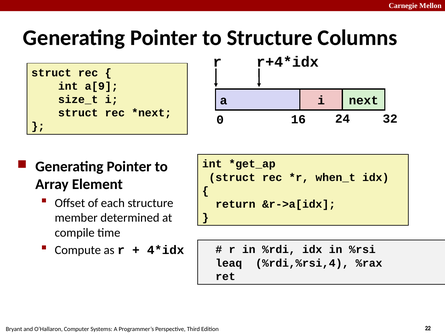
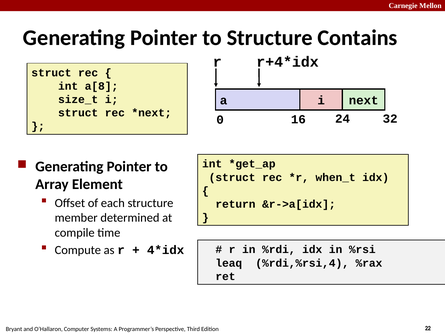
Columns: Columns -> Contains (358, 38)
a[9: a[9 -> a[8 (102, 86)
